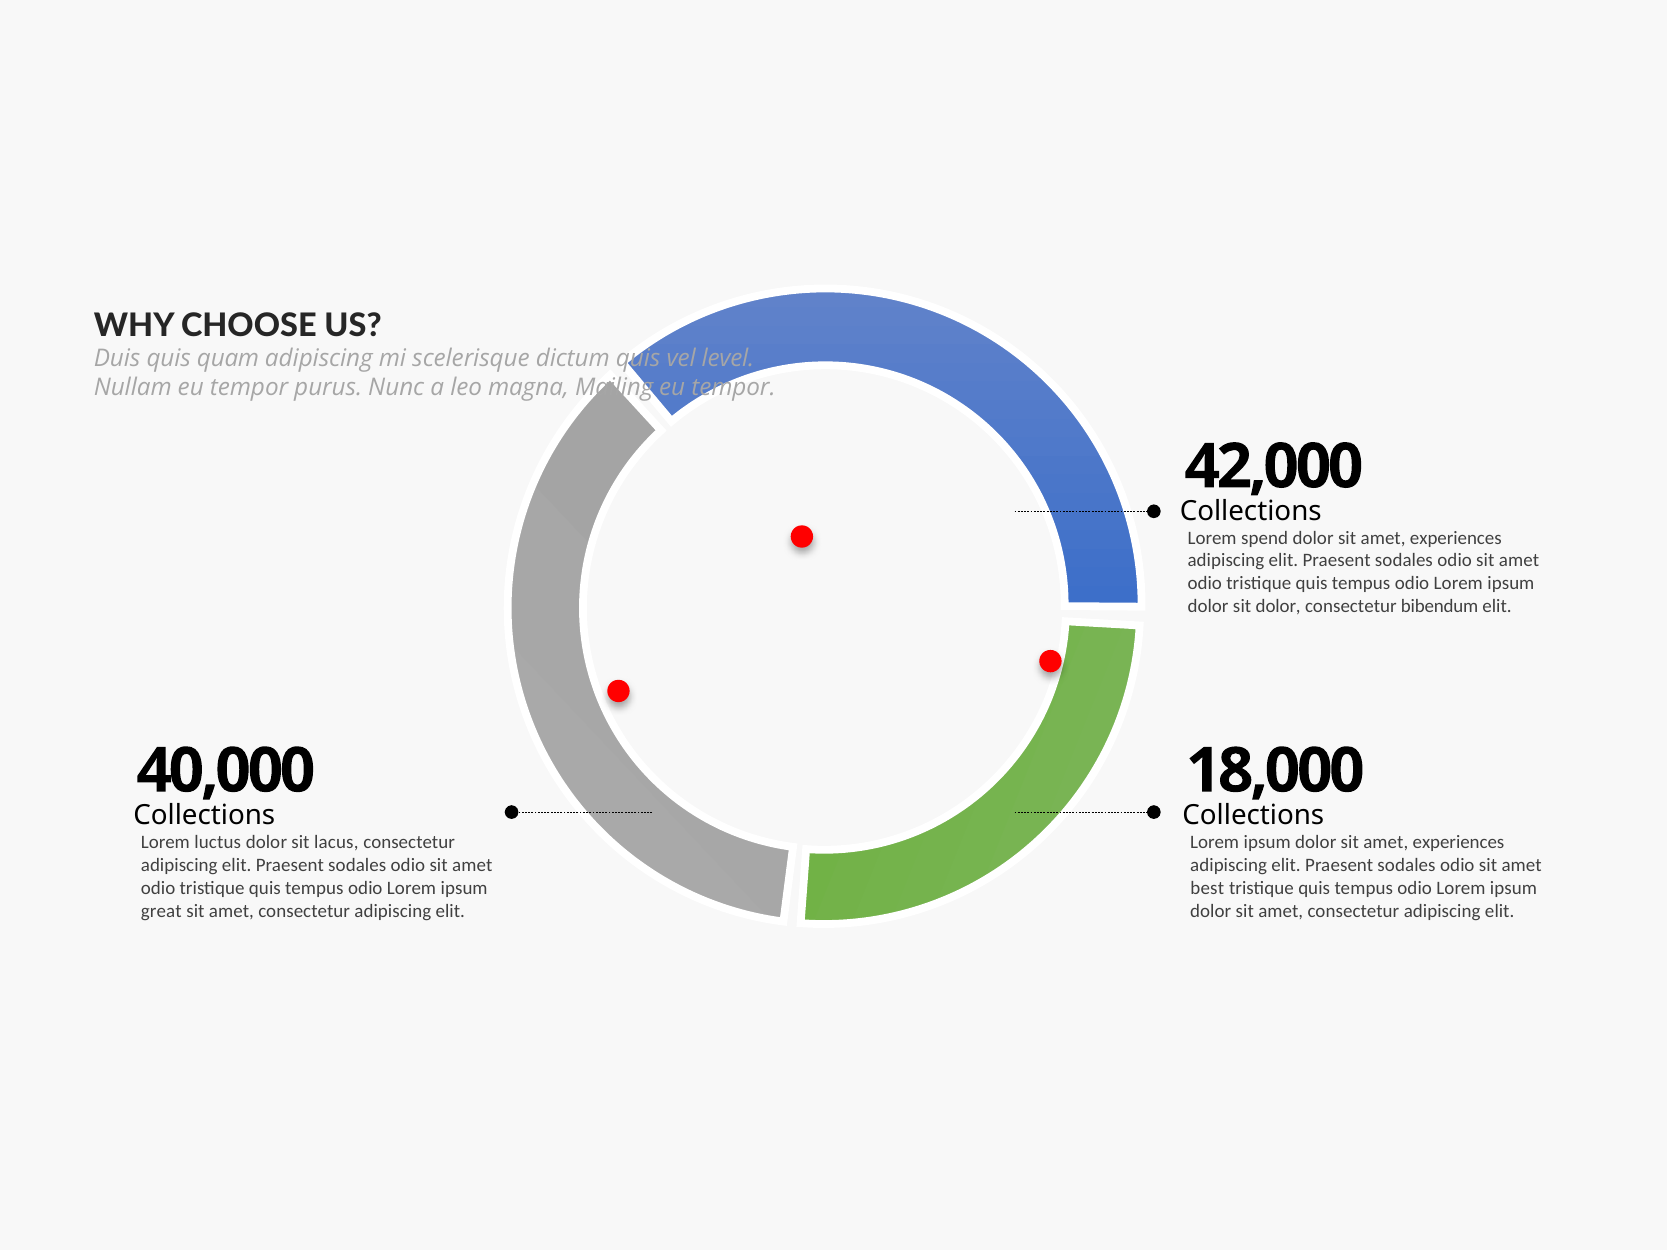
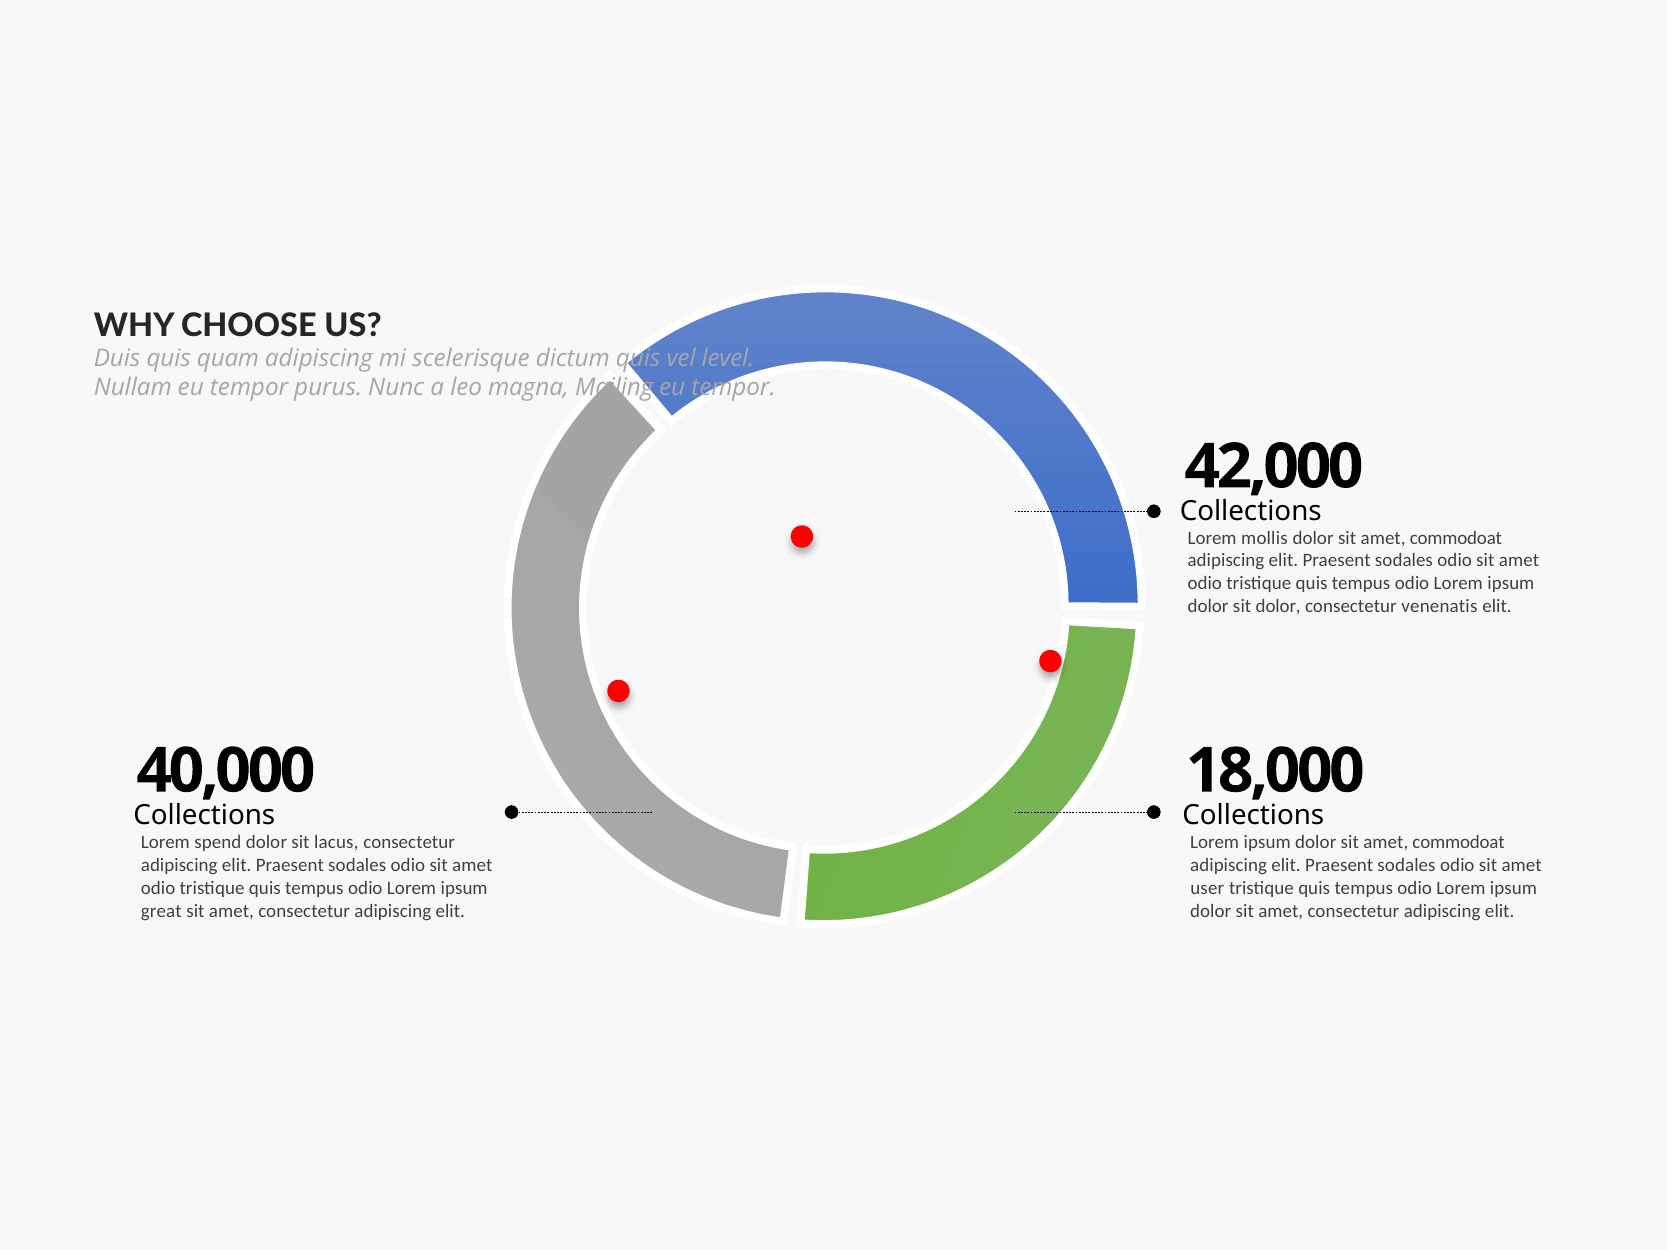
spend: spend -> mollis (1264, 538)
experiences: experiences -> commodoat (1456, 538)
bibendum: bibendum -> venenatis (1439, 607)
luctus: luctus -> spend (218, 842)
experiences: experiences -> commodoat (1459, 842)
best: best -> user (1207, 888)
